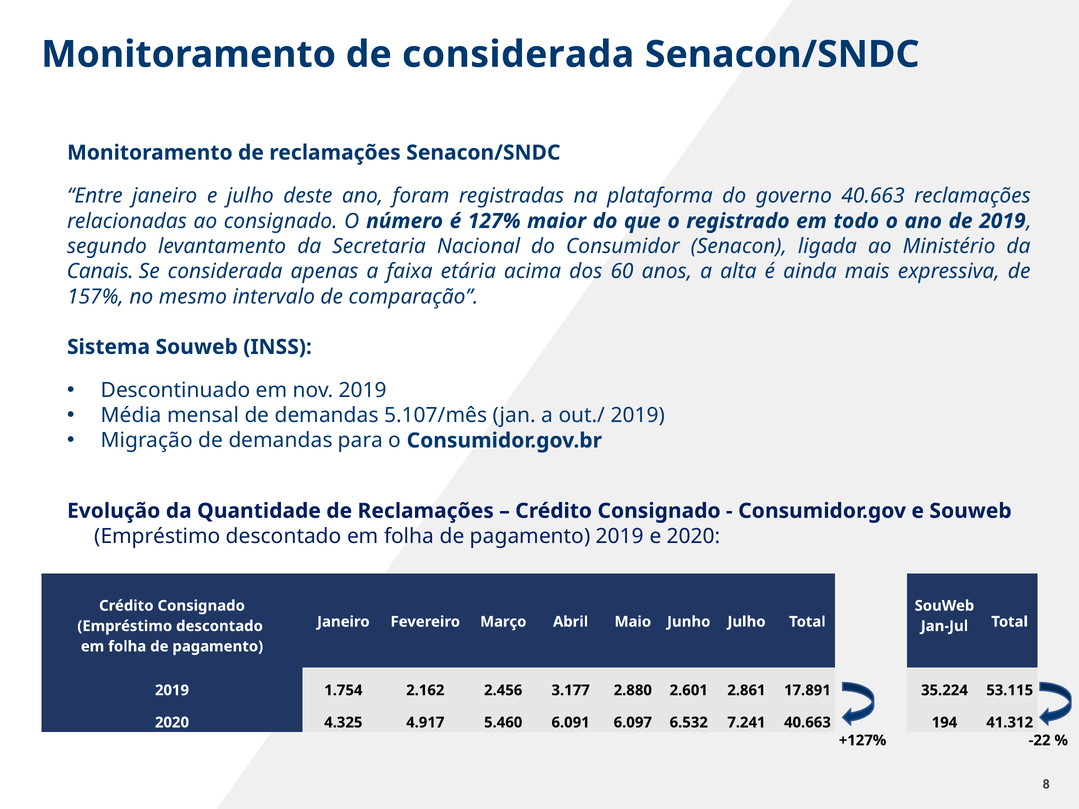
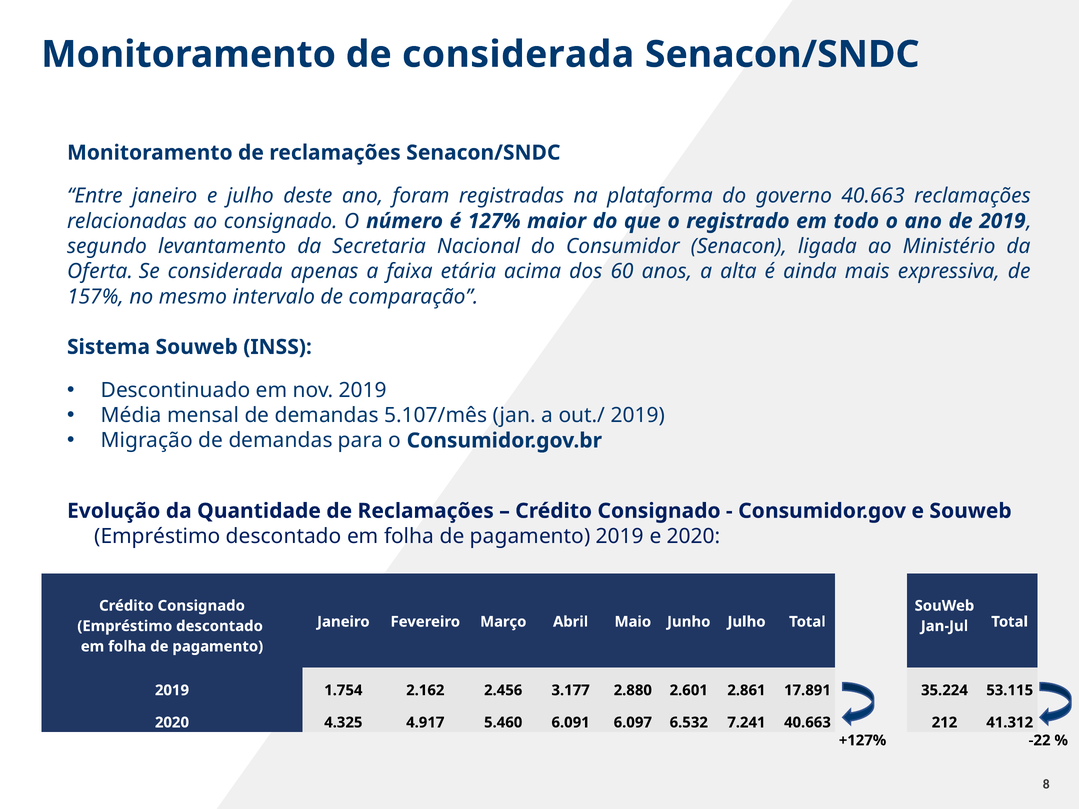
Canais: Canais -> Oferta (100, 272)
194: 194 -> 212 (944, 723)
